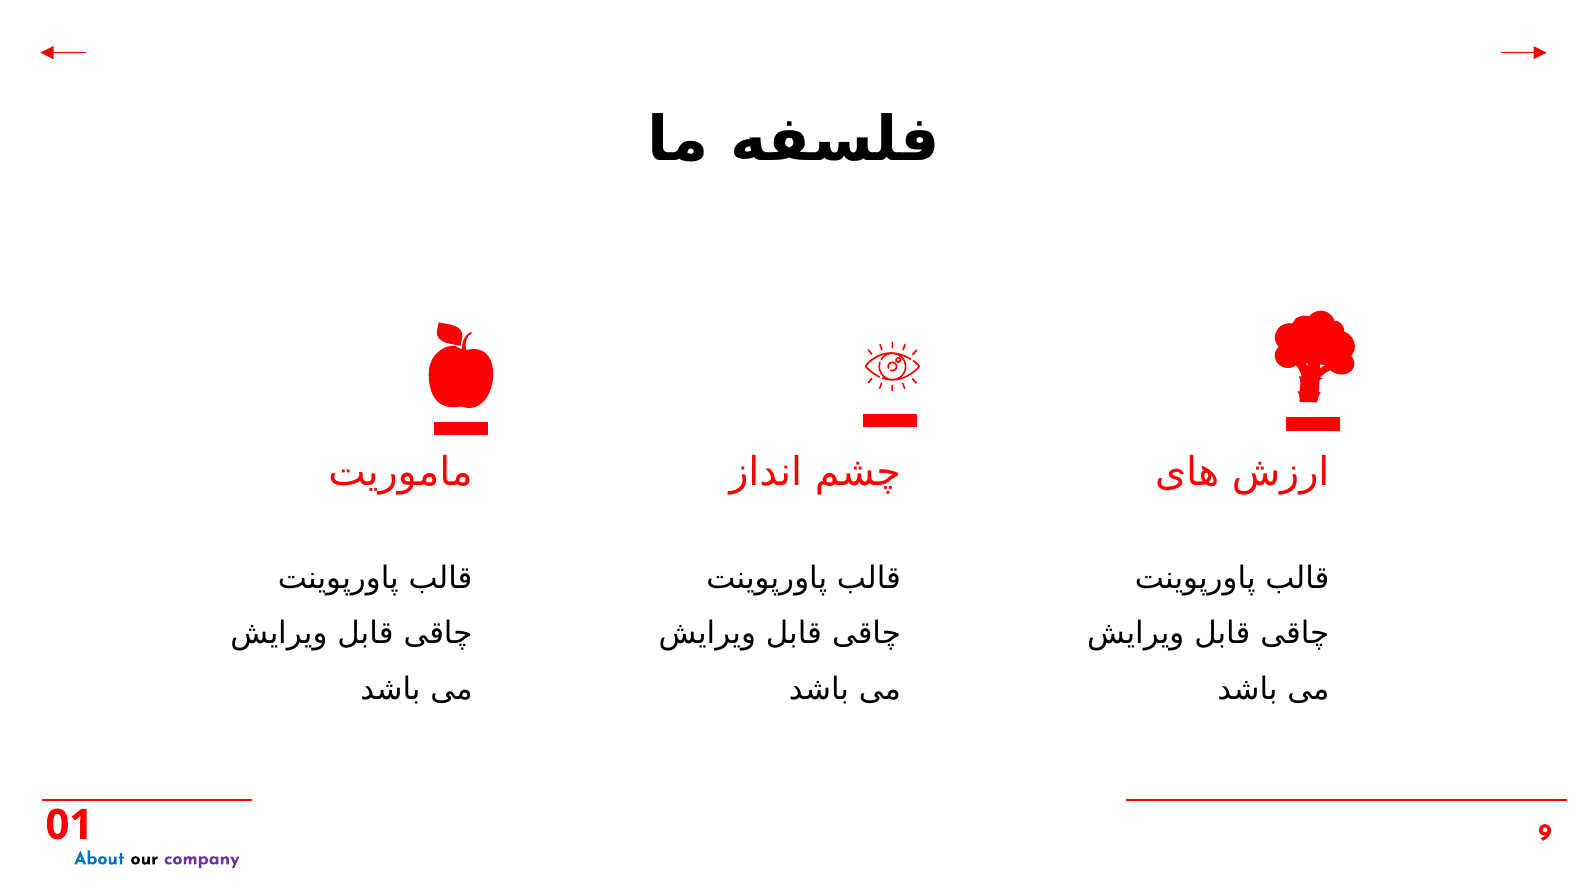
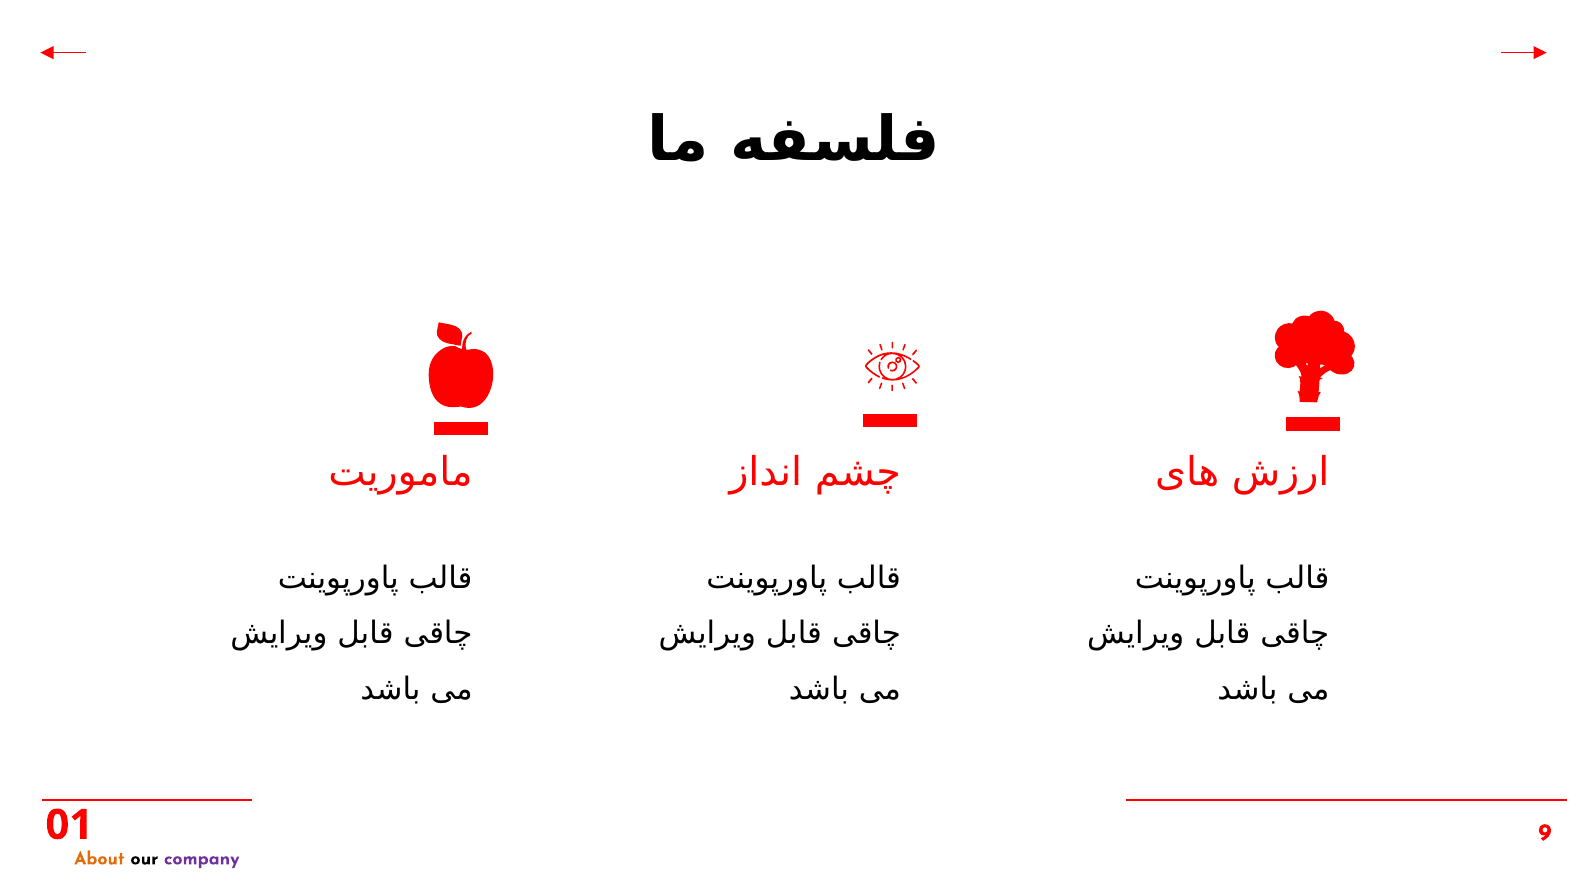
About colour: blue -> orange (99, 859)
